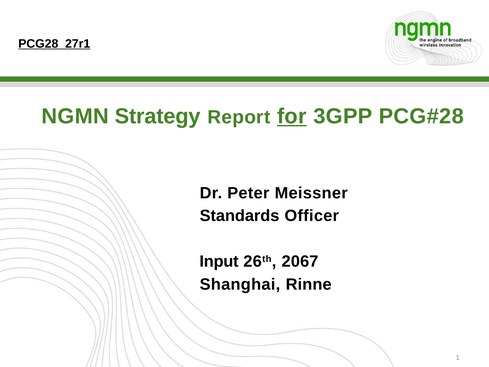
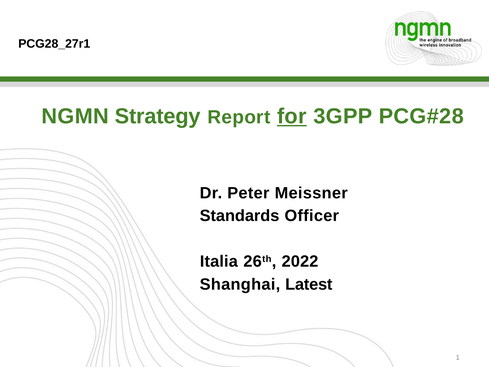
PCG28_27r1 underline: present -> none (54, 44)
Input: Input -> Italia (219, 261)
2067: 2067 -> 2022 (300, 261)
Rinne: Rinne -> Latest (309, 284)
